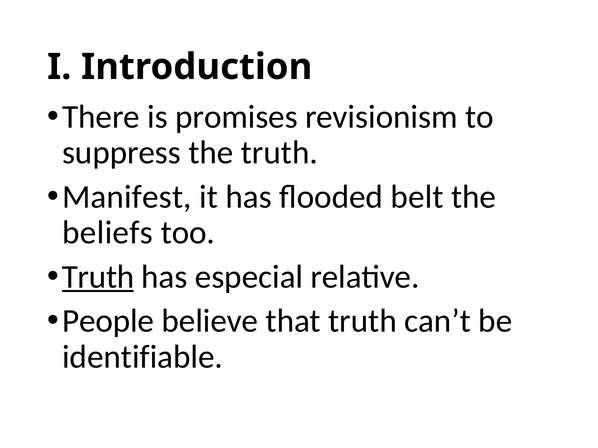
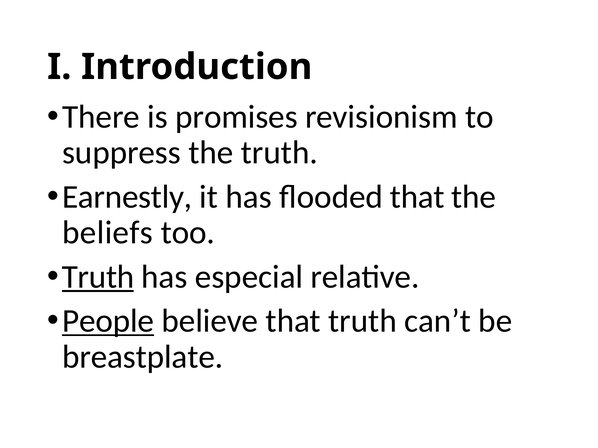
Manifest: Manifest -> Earnestly (127, 197)
flooded belt: belt -> that (417, 197)
People underline: none -> present (108, 321)
identifiable: identifiable -> breastplate (143, 357)
